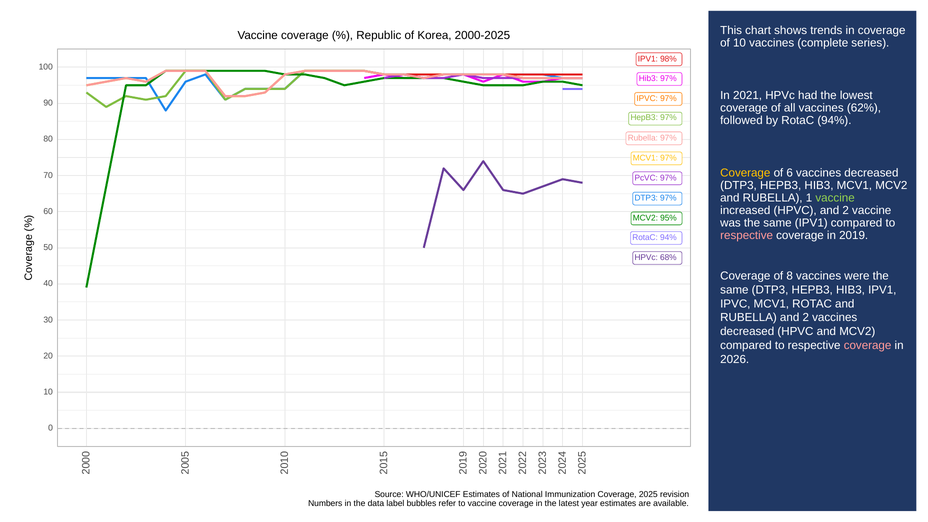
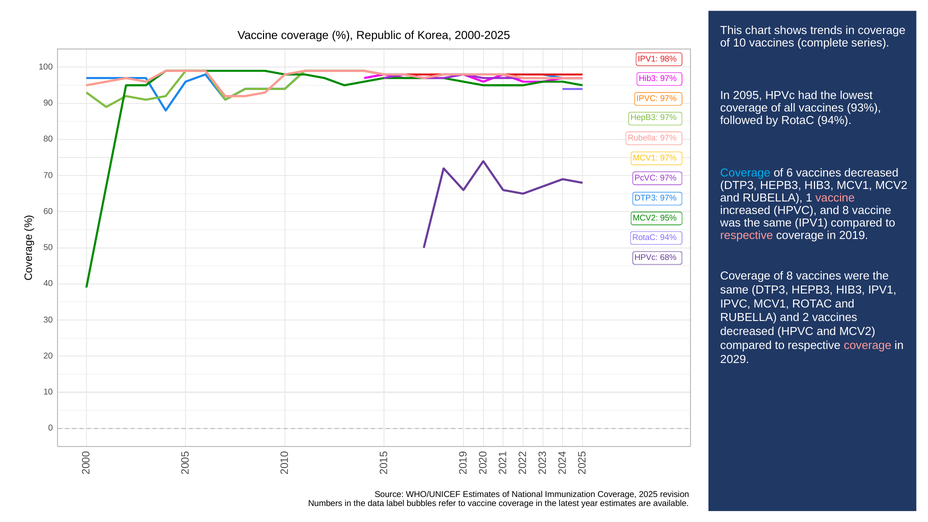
2021: 2021 -> 2095 (748, 95)
62%: 62% -> 93% (864, 108)
Coverage colour: yellow -> light blue (745, 173)
vaccine colour: light green -> pink (835, 198)
HPVC and 2: 2 -> 8 (846, 211)
2026: 2026 -> 2029 (735, 359)
